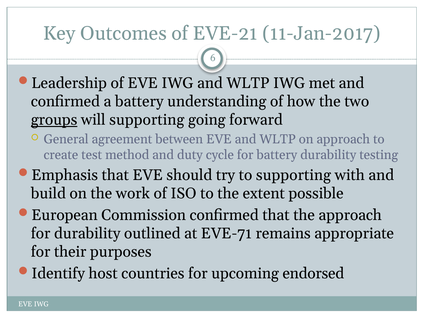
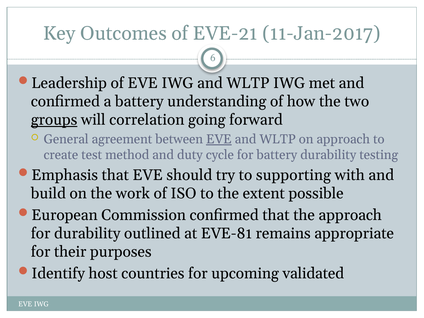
will supporting: supporting -> correlation (147, 120)
EVE underline: none -> present (219, 139)
EVE-71: EVE-71 -> EVE-81 (226, 233)
endorsed: endorsed -> validated (313, 273)
